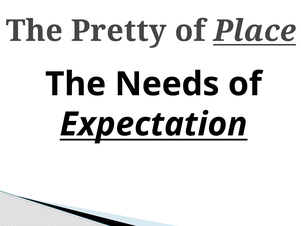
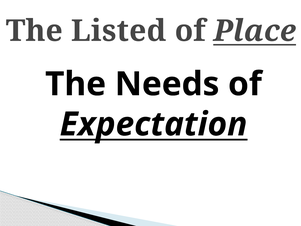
Pretty: Pretty -> Listed (119, 31)
